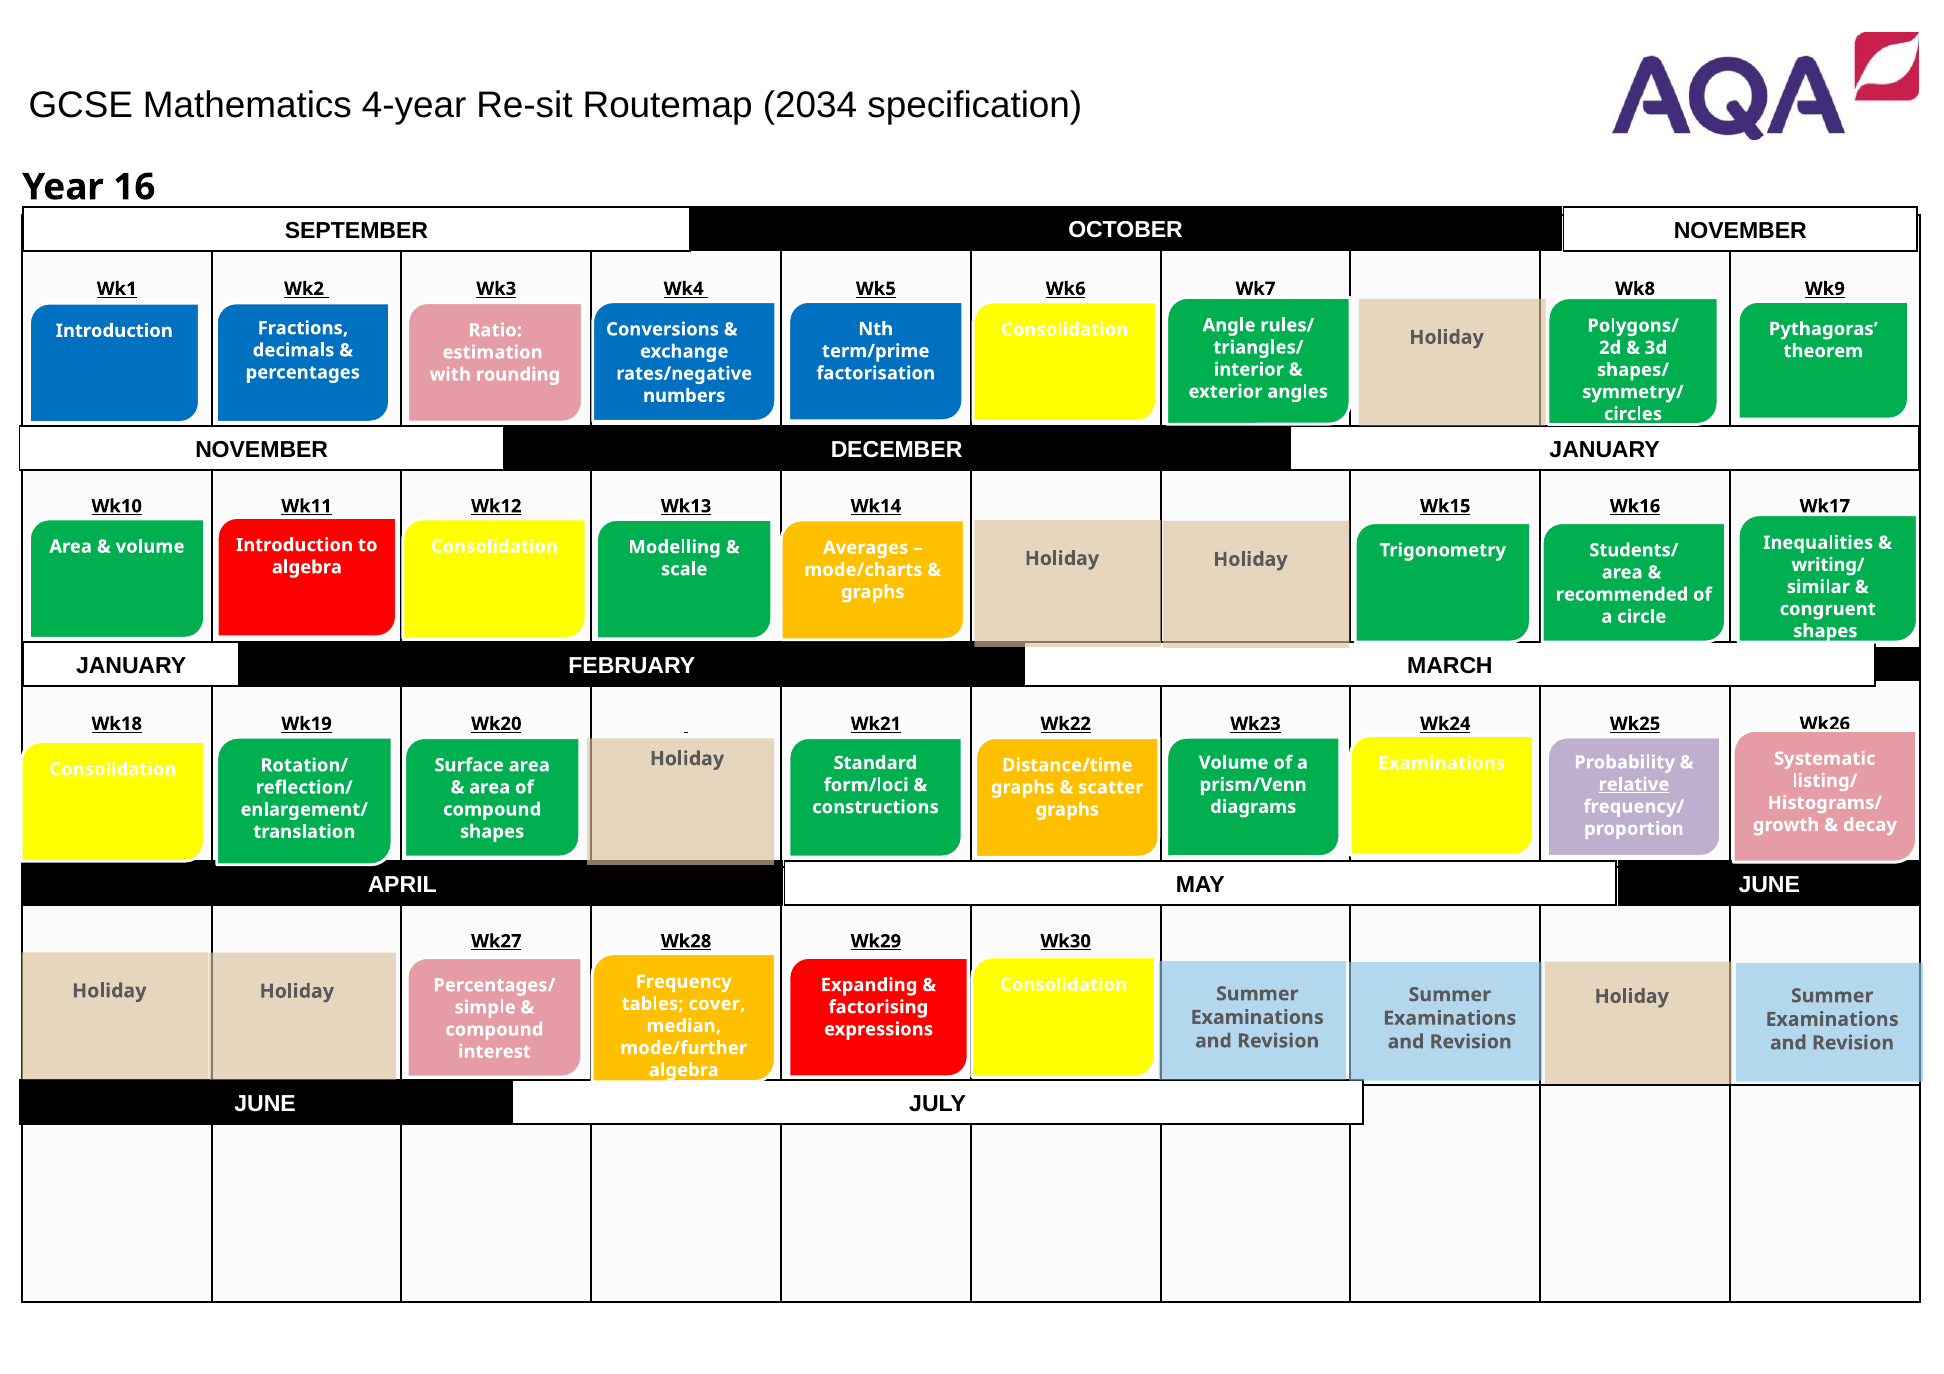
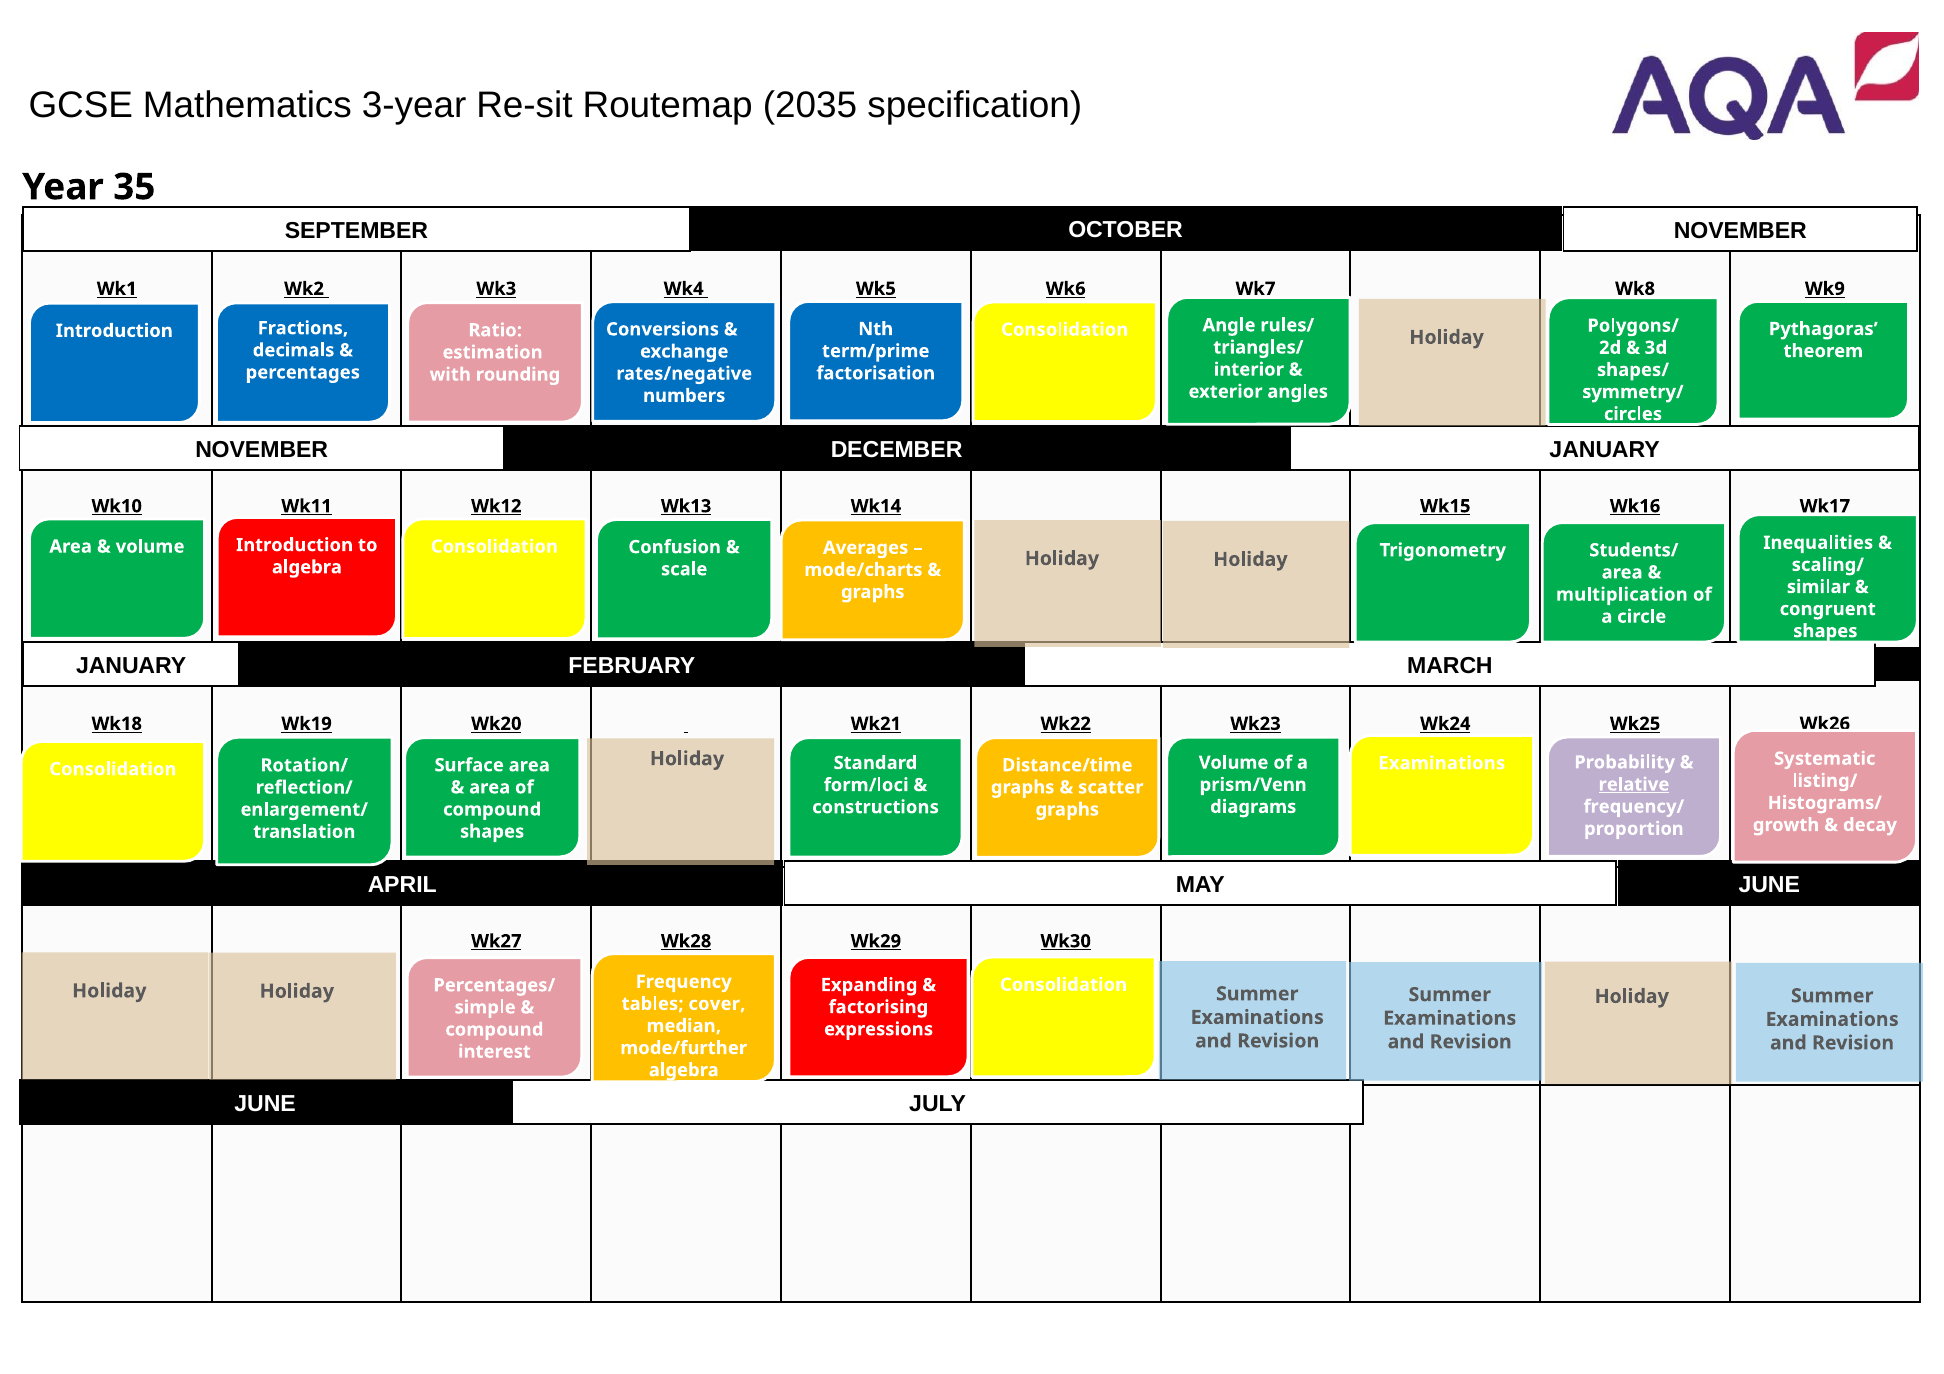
4-year: 4-year -> 3-year (414, 106)
2034: 2034 -> 2035 (810, 106)
16: 16 -> 35 (134, 187)
Modelling: Modelling -> Confusion (675, 547)
writing/: writing/ -> scaling/ (1828, 565)
recommended: recommended -> multiplication (1622, 595)
Consolidation underline: present -> none (113, 770)
